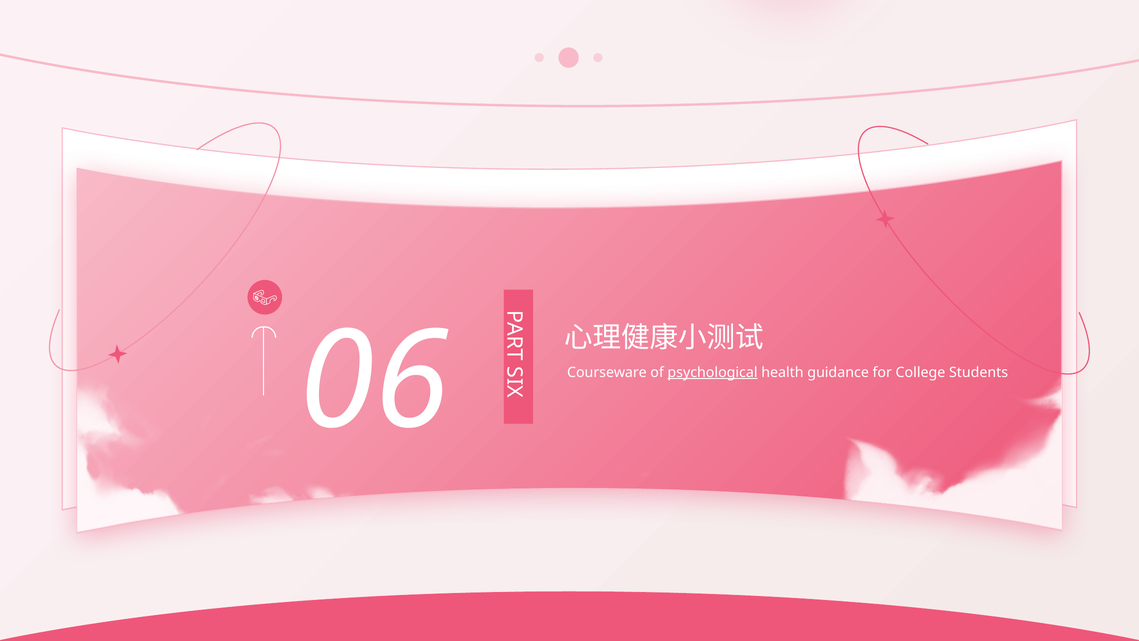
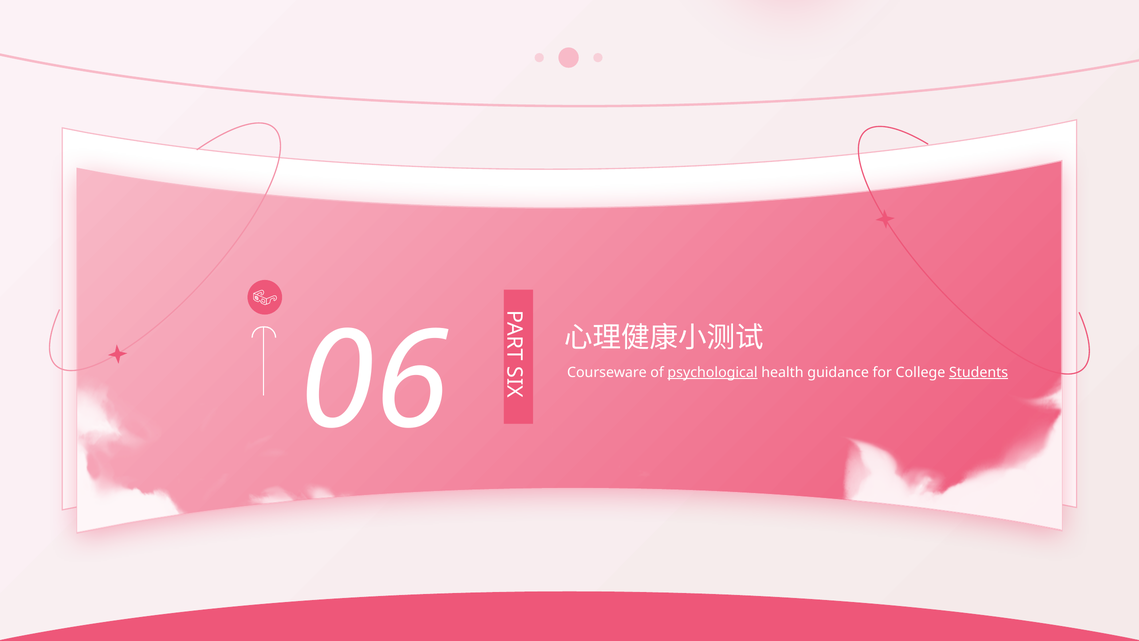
Students underline: none -> present (979, 372)
